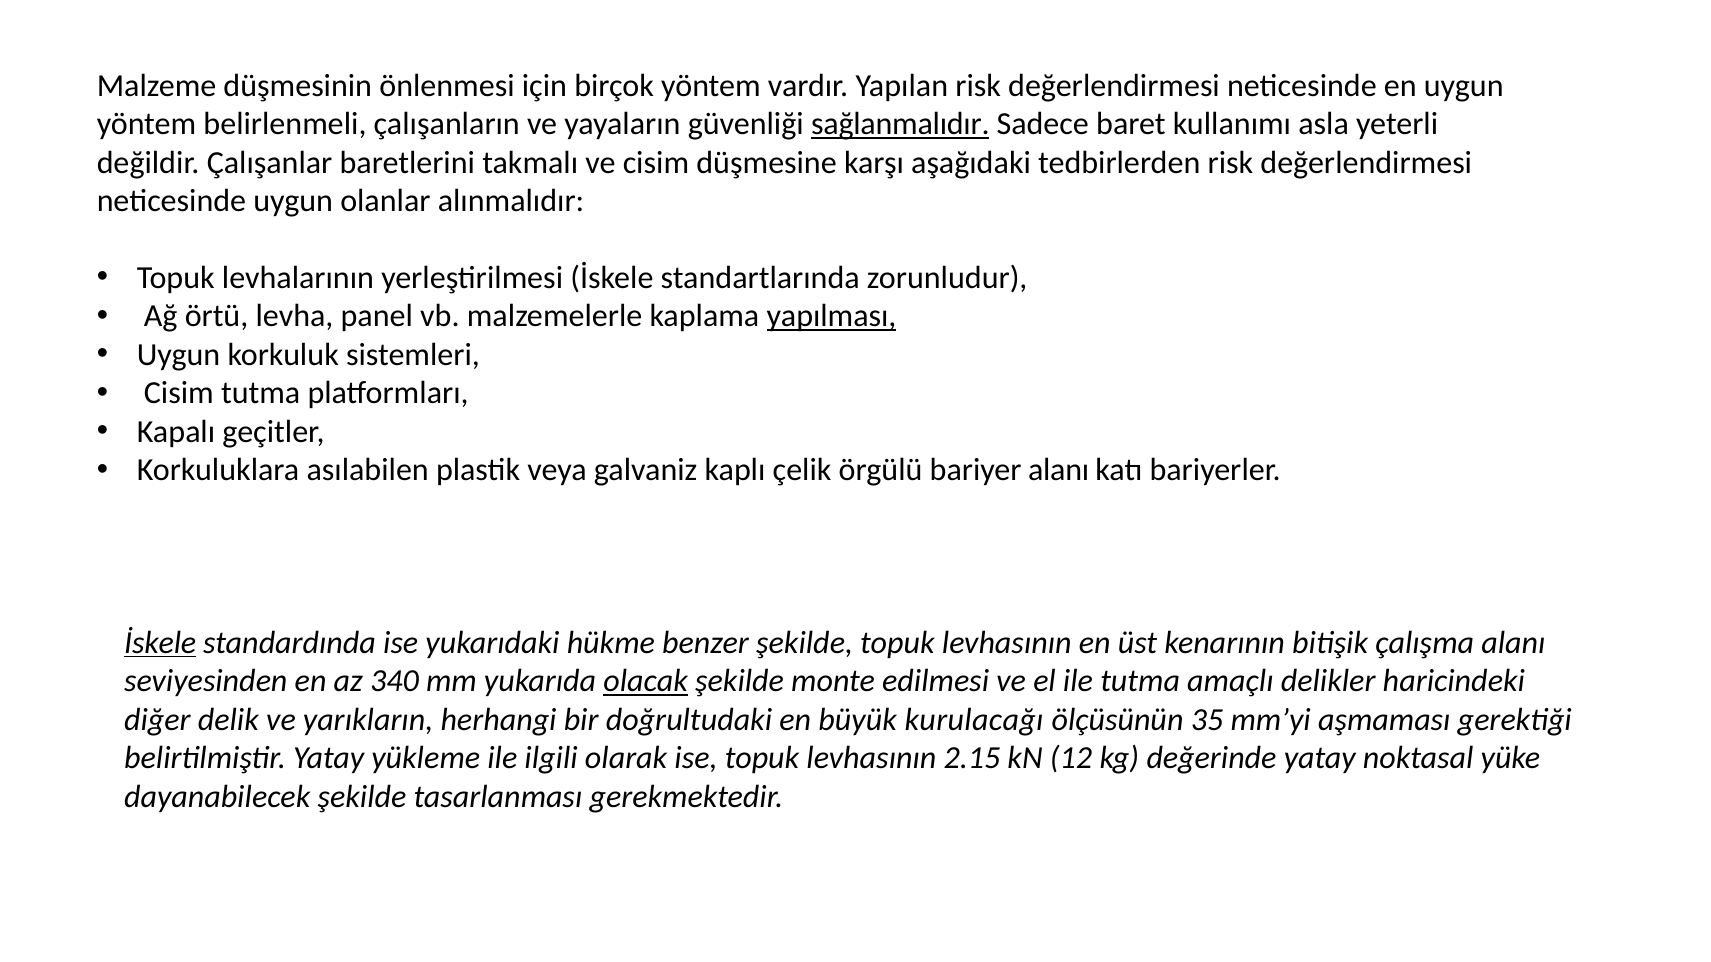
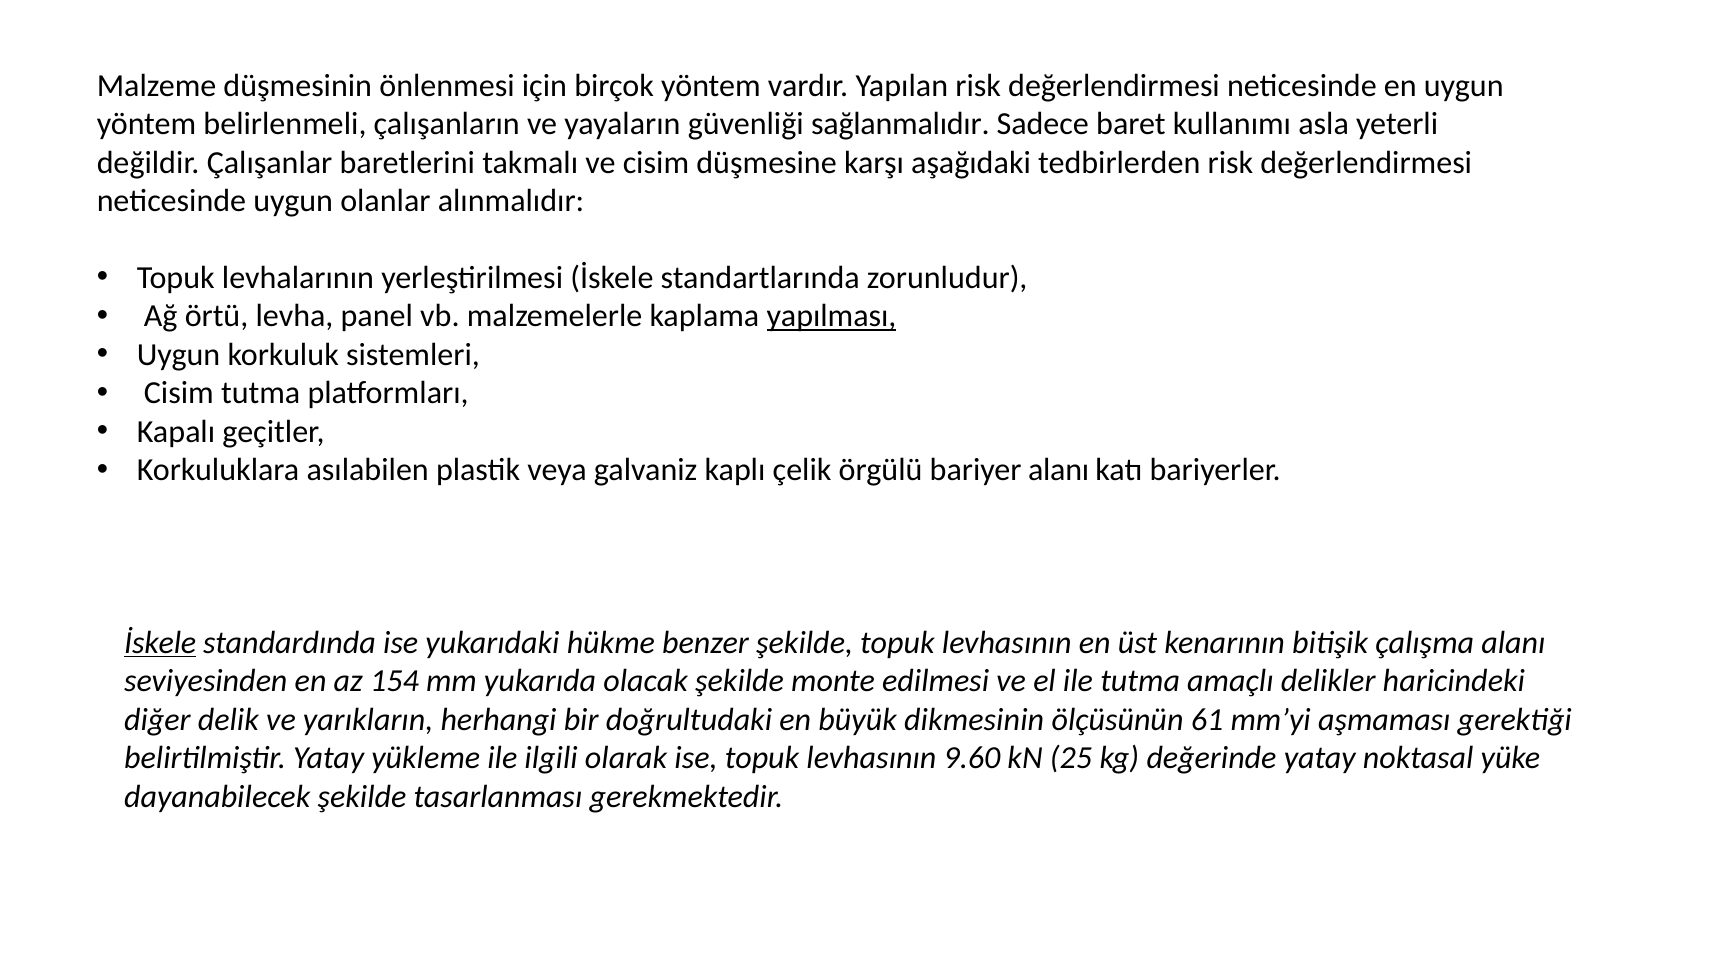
sağlanmalıdır underline: present -> none (900, 124)
340: 340 -> 154 (394, 682)
olacak underline: present -> none (646, 682)
kurulacağı: kurulacağı -> dikmesinin (974, 720)
35: 35 -> 61 (1207, 720)
2.15: 2.15 -> 9.60 (972, 758)
12: 12 -> 25 (1071, 758)
